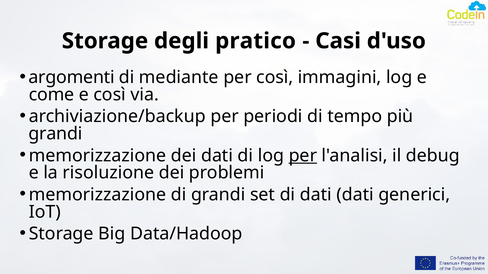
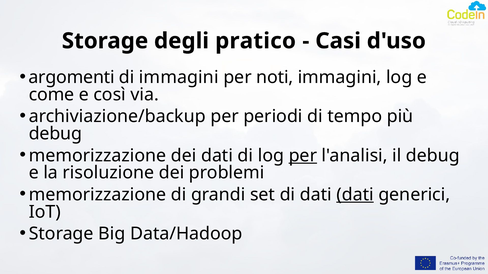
di mediante: mediante -> immagini (179, 77)
per così: così -> noti (275, 77)
grandi: grandi -> debug (55, 134)
dati underline: none -> present (355, 195)
